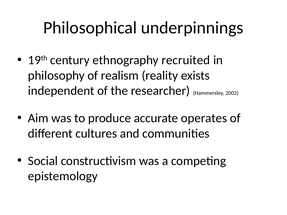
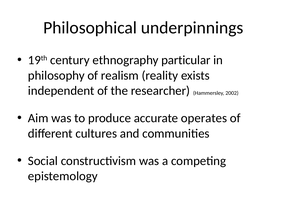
recruited: recruited -> particular (186, 60)
